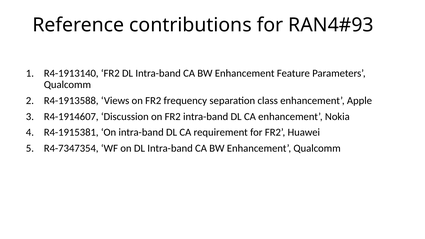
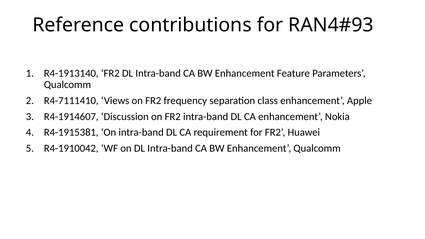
R4-1913588: R4-1913588 -> R4-7111410 (71, 101)
R4-7347354: R4-7347354 -> R4-1910042 (71, 148)
